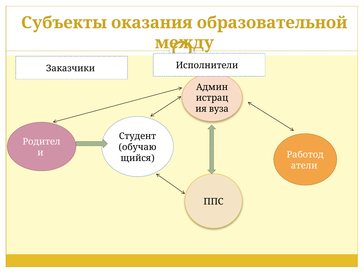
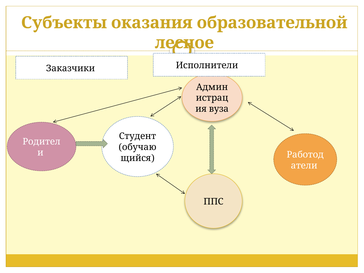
между: между -> лесное (184, 43)
